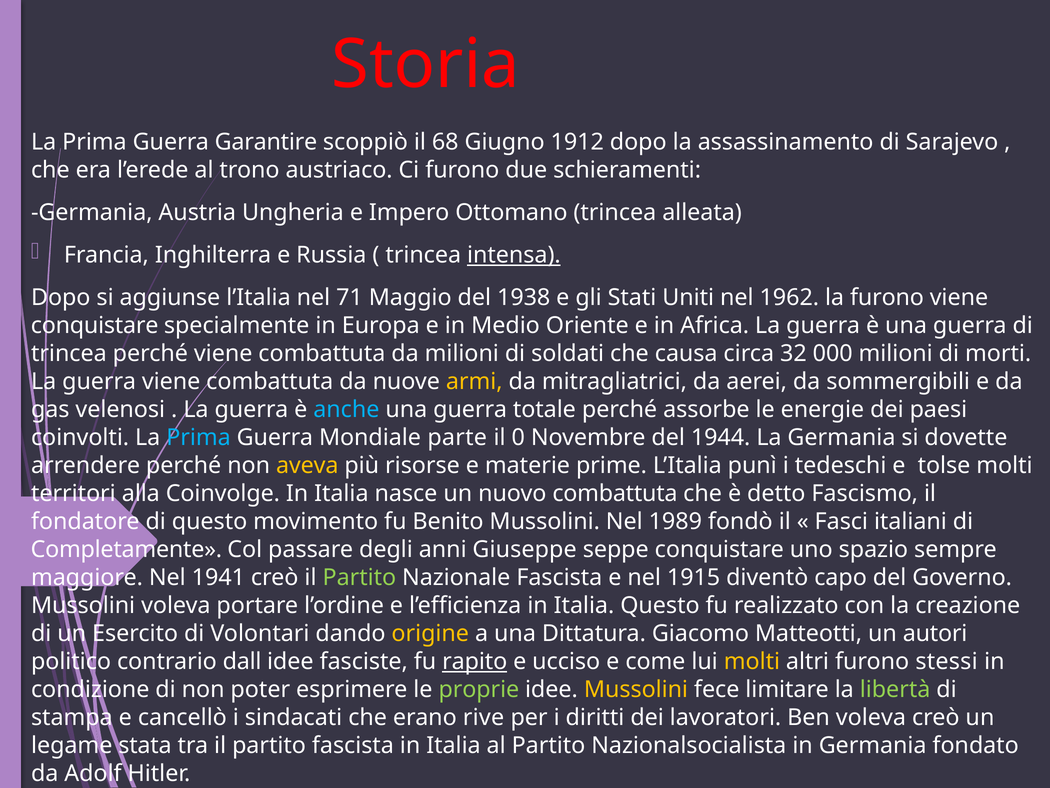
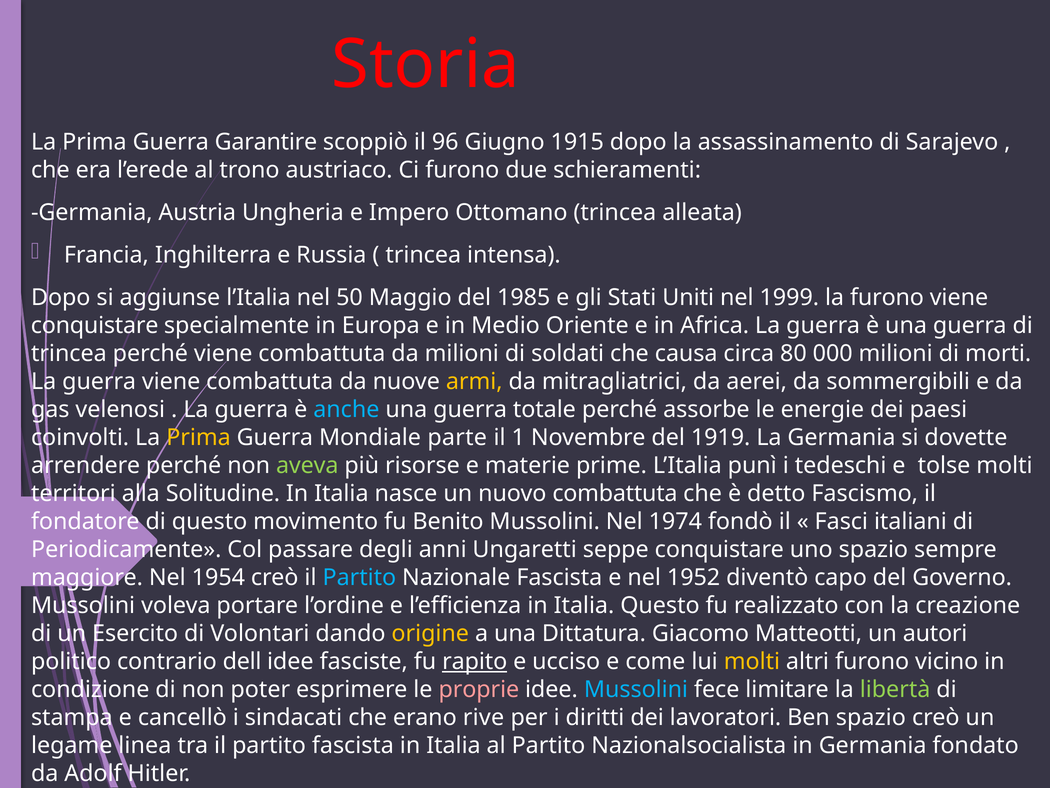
68: 68 -> 96 (445, 142)
1912: 1912 -> 1915 (577, 142)
intensa underline: present -> none (514, 255)
71: 71 -> 50 (350, 297)
1938: 1938 -> 1985 (524, 297)
1962: 1962 -> 1999 (789, 297)
32: 32 -> 80 (793, 353)
Prima colour: light blue -> yellow (199, 437)
0: 0 -> 1 (518, 437)
1944: 1944 -> 1919 (721, 437)
aveva colour: yellow -> light green (307, 465)
Coinvolge: Coinvolge -> Solitudine (223, 493)
1989: 1989 -> 1974 (675, 521)
Completamente: Completamente -> Periodicamente (126, 549)
Giuseppe: Giuseppe -> Ungaretti (525, 549)
1941: 1941 -> 1954 (218, 577)
Partito colour: light green -> light blue (359, 577)
1915: 1915 -> 1952 (694, 577)
dall: dall -> dell (242, 661)
stessi: stessi -> vicino (947, 661)
proprie colour: light green -> pink (479, 689)
Mussolini colour: yellow -> light blue (636, 689)
Ben voleva: voleva -> spazio (871, 717)
stata: stata -> linea (145, 745)
